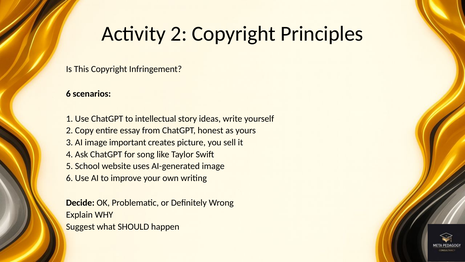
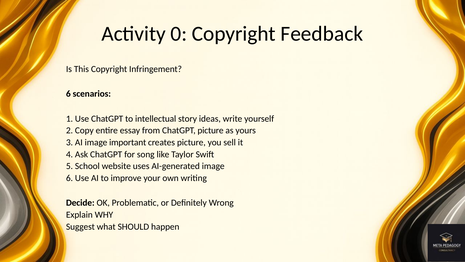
Activity 2: 2 -> 0 (179, 34)
Principles: Principles -> Feedback (322, 34)
ChatGPT honest: honest -> picture (211, 130)
